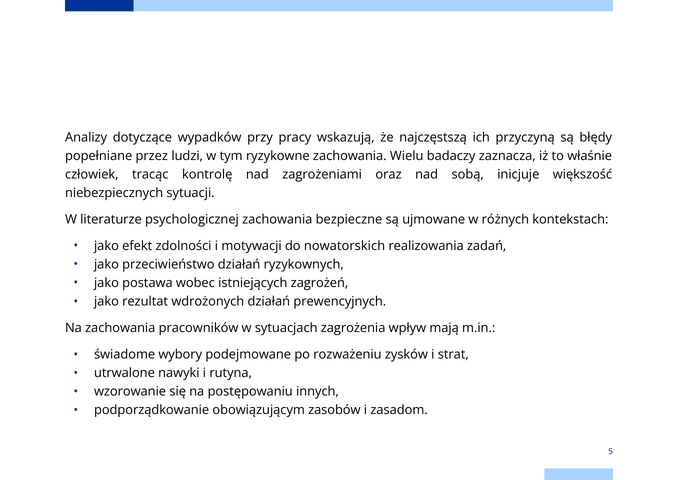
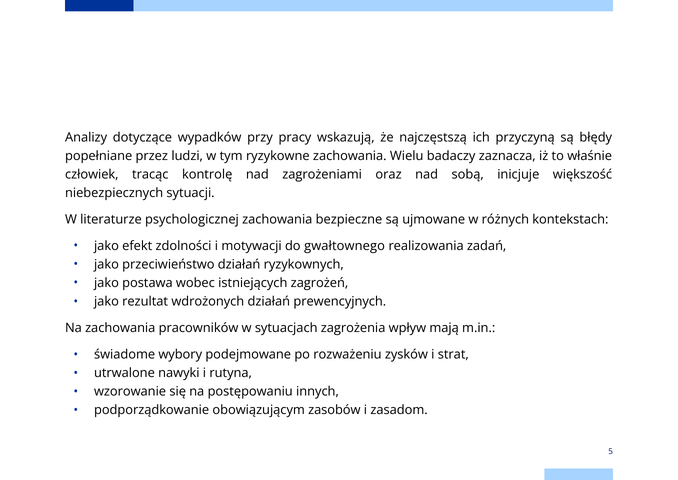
nowatorskich: nowatorskich -> gwałtownego (345, 246)
